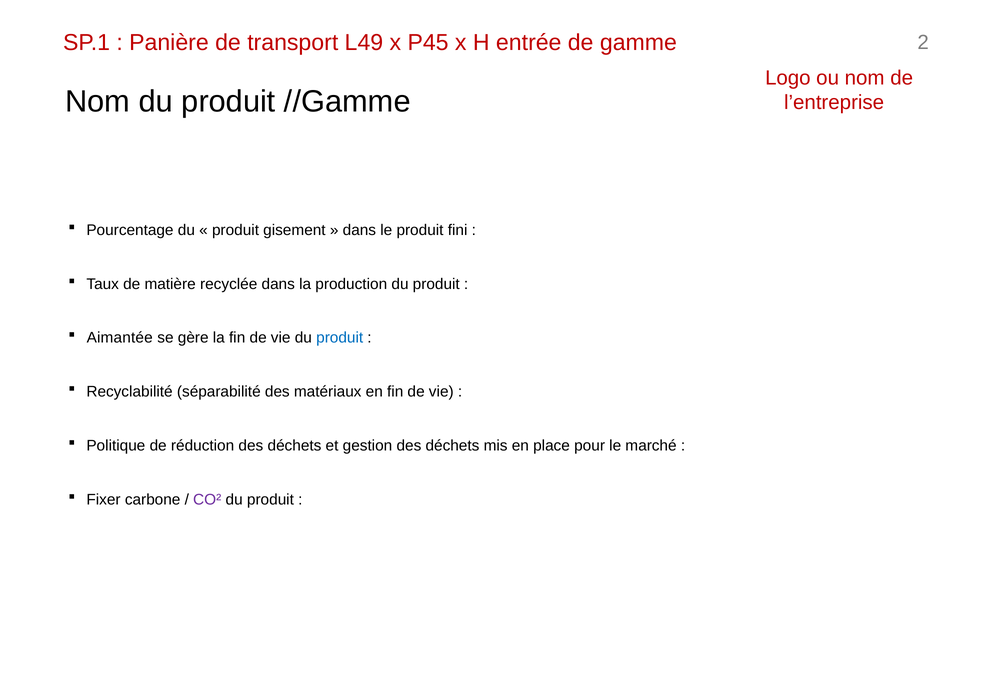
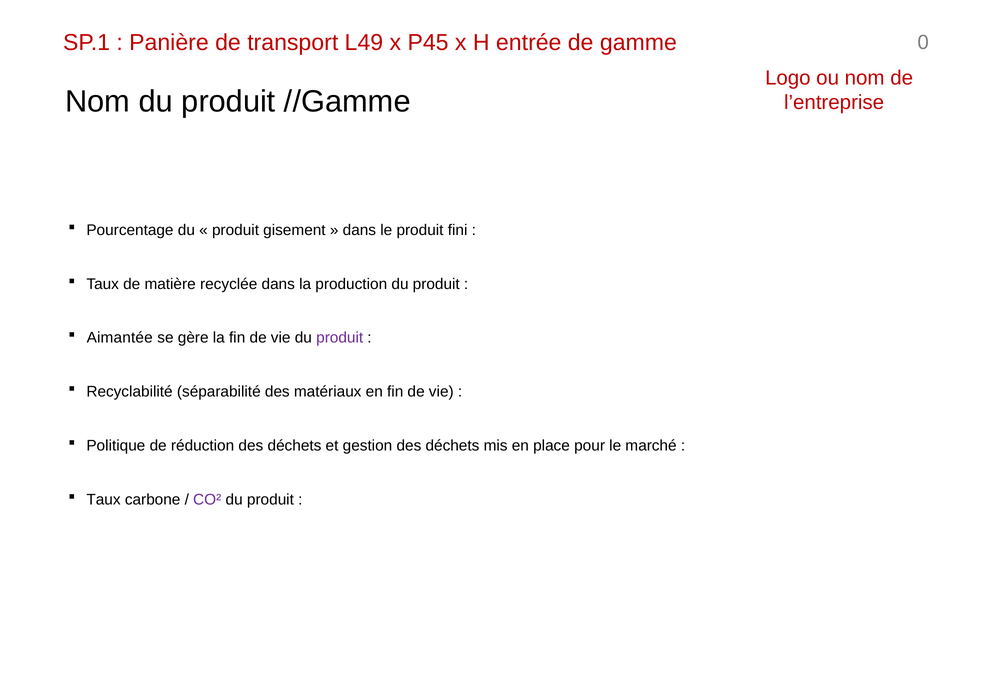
2: 2 -> 0 (923, 42)
produit colour: blue -> purple (340, 338)
Fixer: Fixer -> Taux (104, 500)
